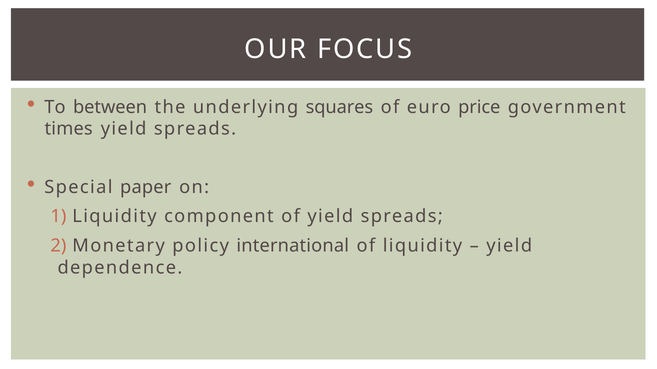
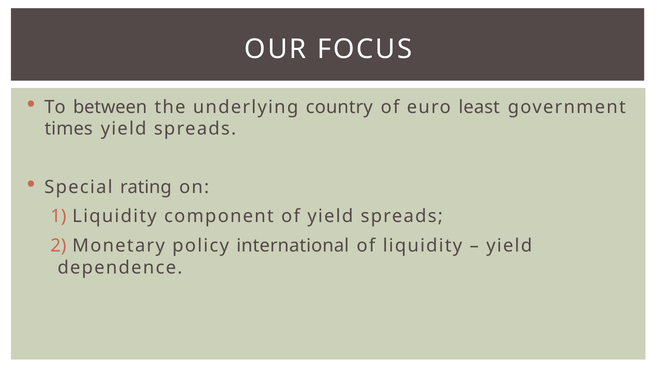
squares: squares -> country (339, 107)
price: price -> least (479, 107)
paper: paper -> rating (146, 188)
